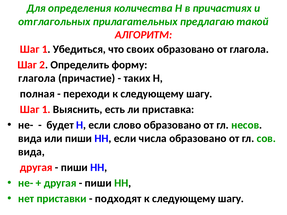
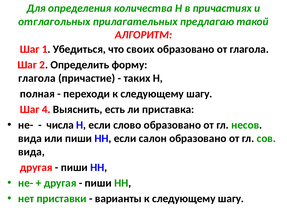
1: 1 -> 4 (46, 110)
будет: будет -> числа (60, 125)
числа: числа -> салон (153, 139)
подходят: подходят -> варианты (118, 199)
